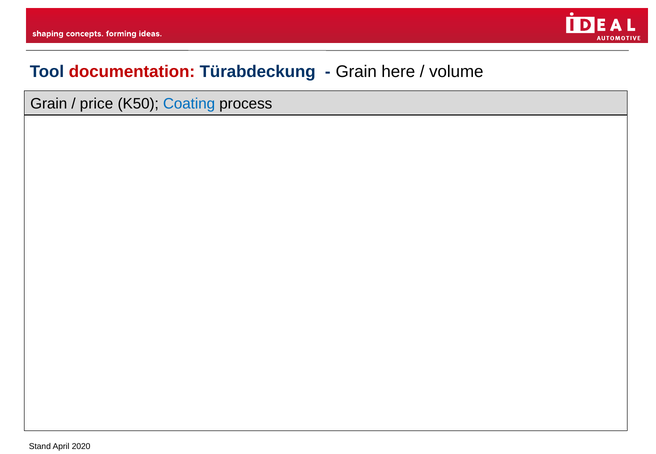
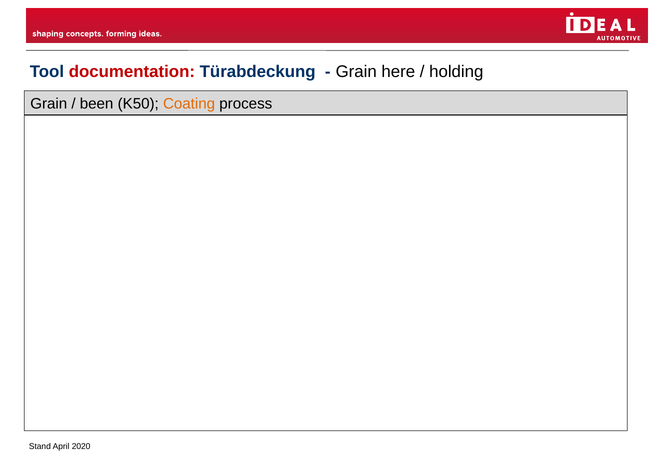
volume: volume -> holding (456, 72)
price: price -> been (97, 104)
Coating colour: blue -> orange (189, 104)
